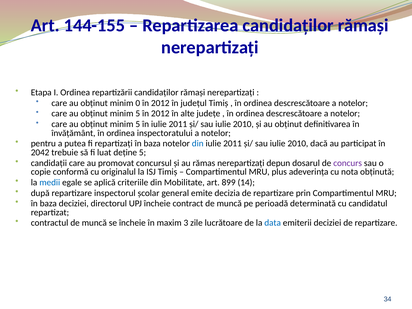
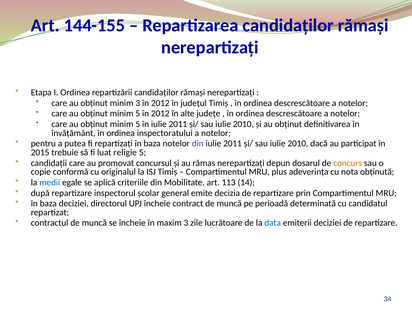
minim 0: 0 -> 3 (138, 103)
din colour: blue -> purple (198, 144)
2042: 2042 -> 2015 (40, 152)
deţine: deţine -> religie (125, 152)
concurs colour: purple -> orange (348, 163)
899: 899 -> 113 (229, 182)
